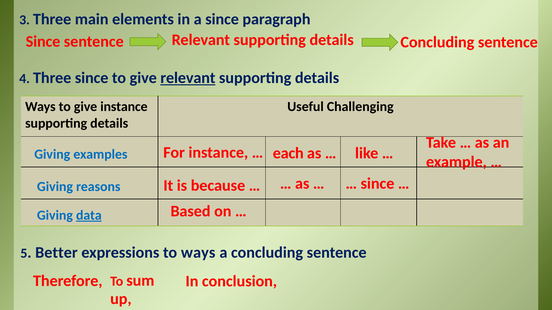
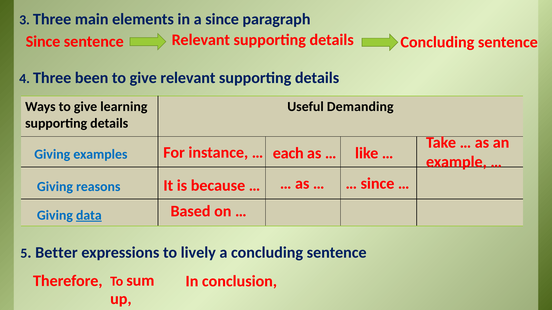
Three since: since -> been (92, 78)
relevant underline: present -> none (188, 78)
give instance: instance -> learning (124, 107)
Challenging: Challenging -> Demanding (360, 107)
to ways: ways -> lively (198, 253)
